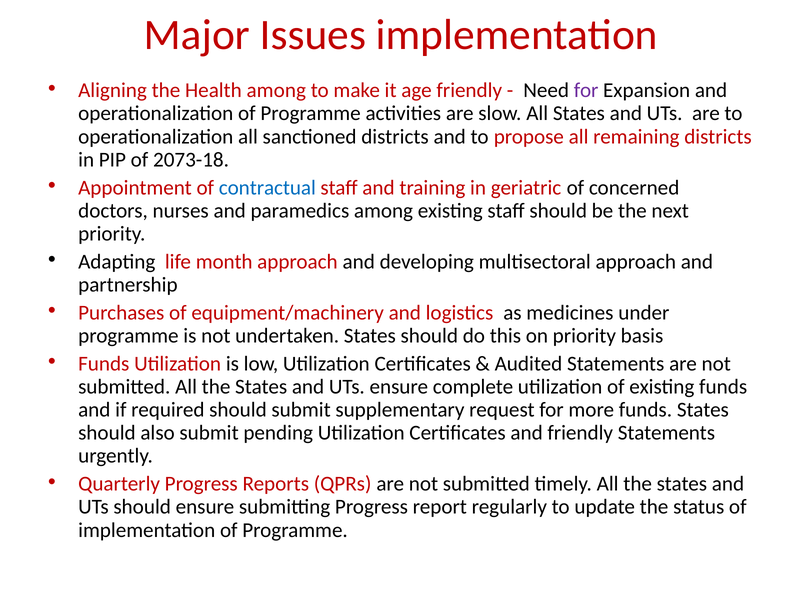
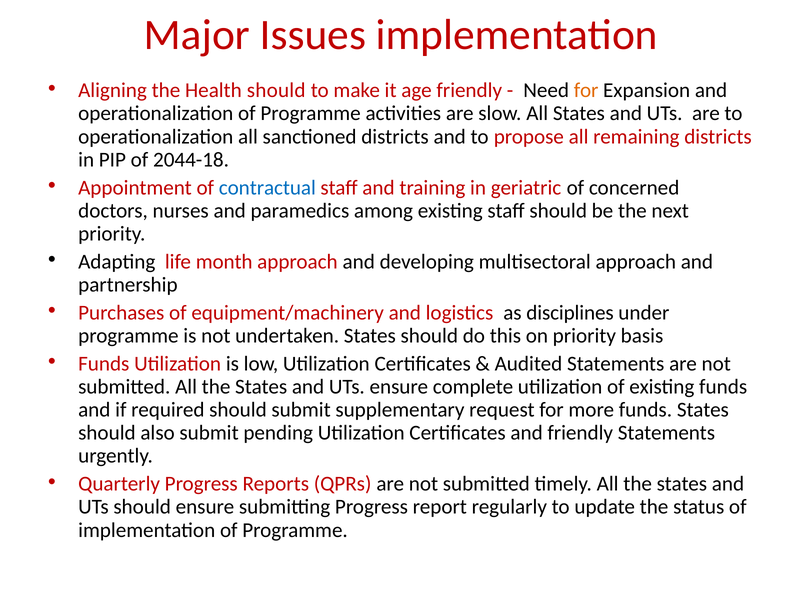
Health among: among -> should (276, 90)
for colour: purple -> orange (586, 90)
2073-18: 2073-18 -> 2044-18 (191, 160)
medicines: medicines -> disciplines (570, 313)
